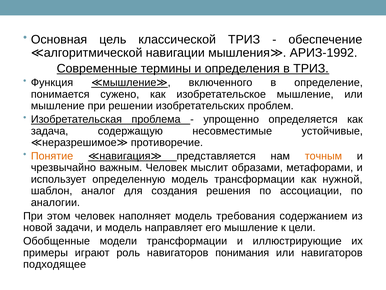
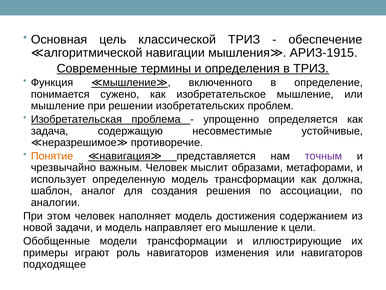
АРИЗ-1992: АРИЗ-1992 -> АРИЗ-1915 (324, 53)
точным colour: orange -> purple (323, 156)
нужной: нужной -> должна (343, 179)
требования: требования -> достижения (246, 216)
понимания: понимания -> изменения (242, 252)
